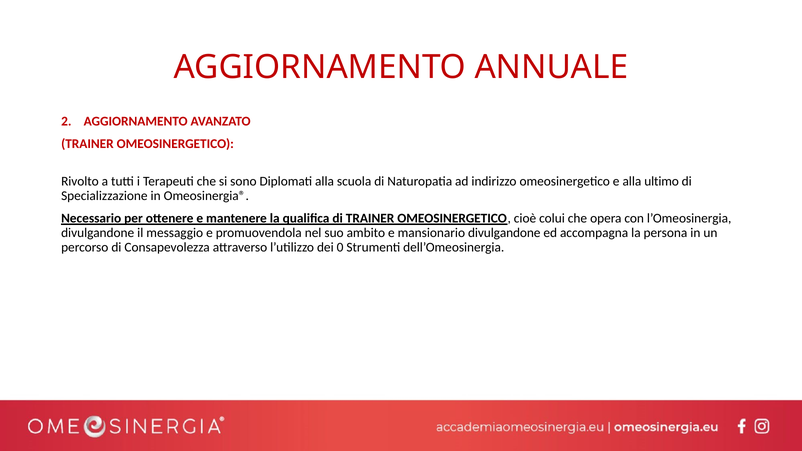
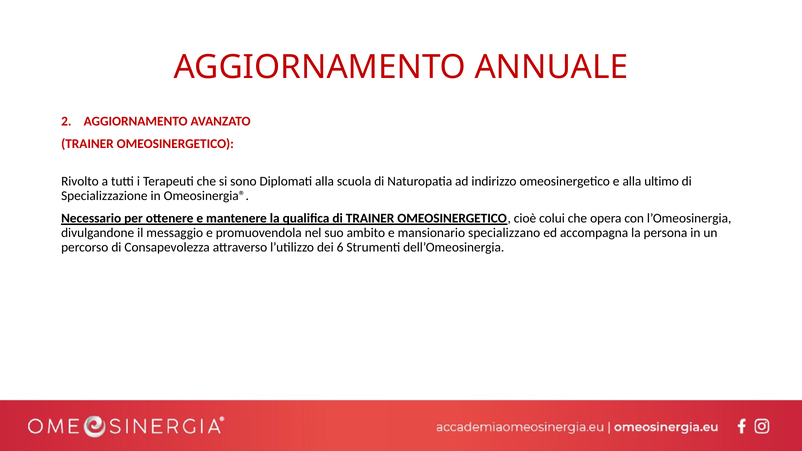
mansionario divulgandone: divulgandone -> specializzano (504, 233)
0: 0 -> 6 (340, 247)
